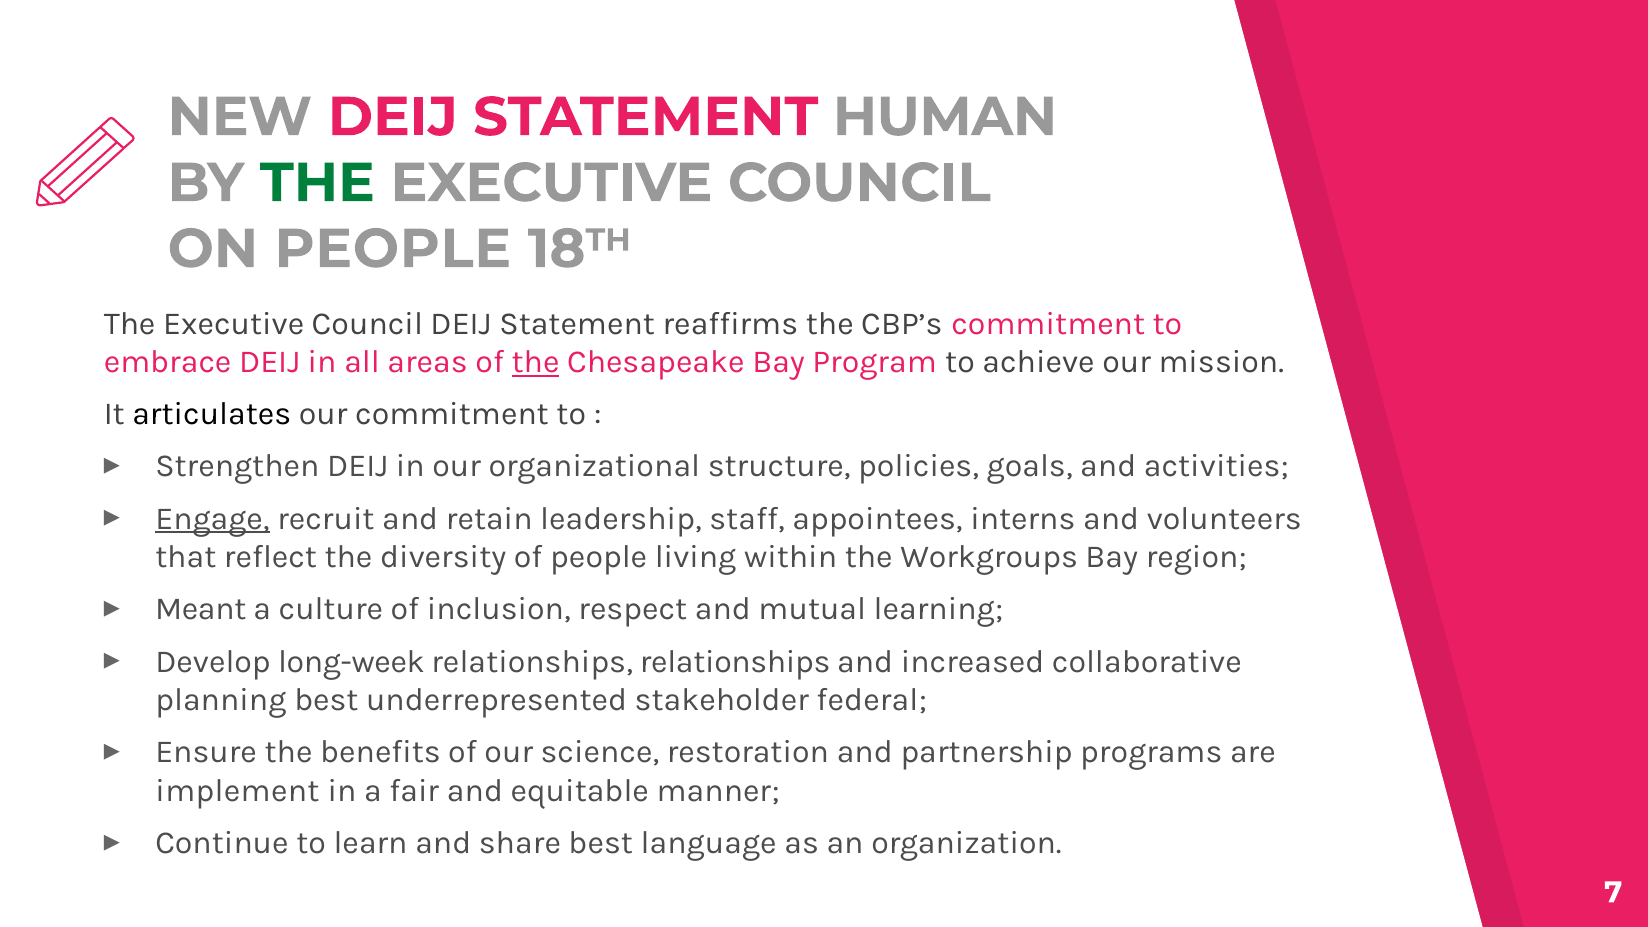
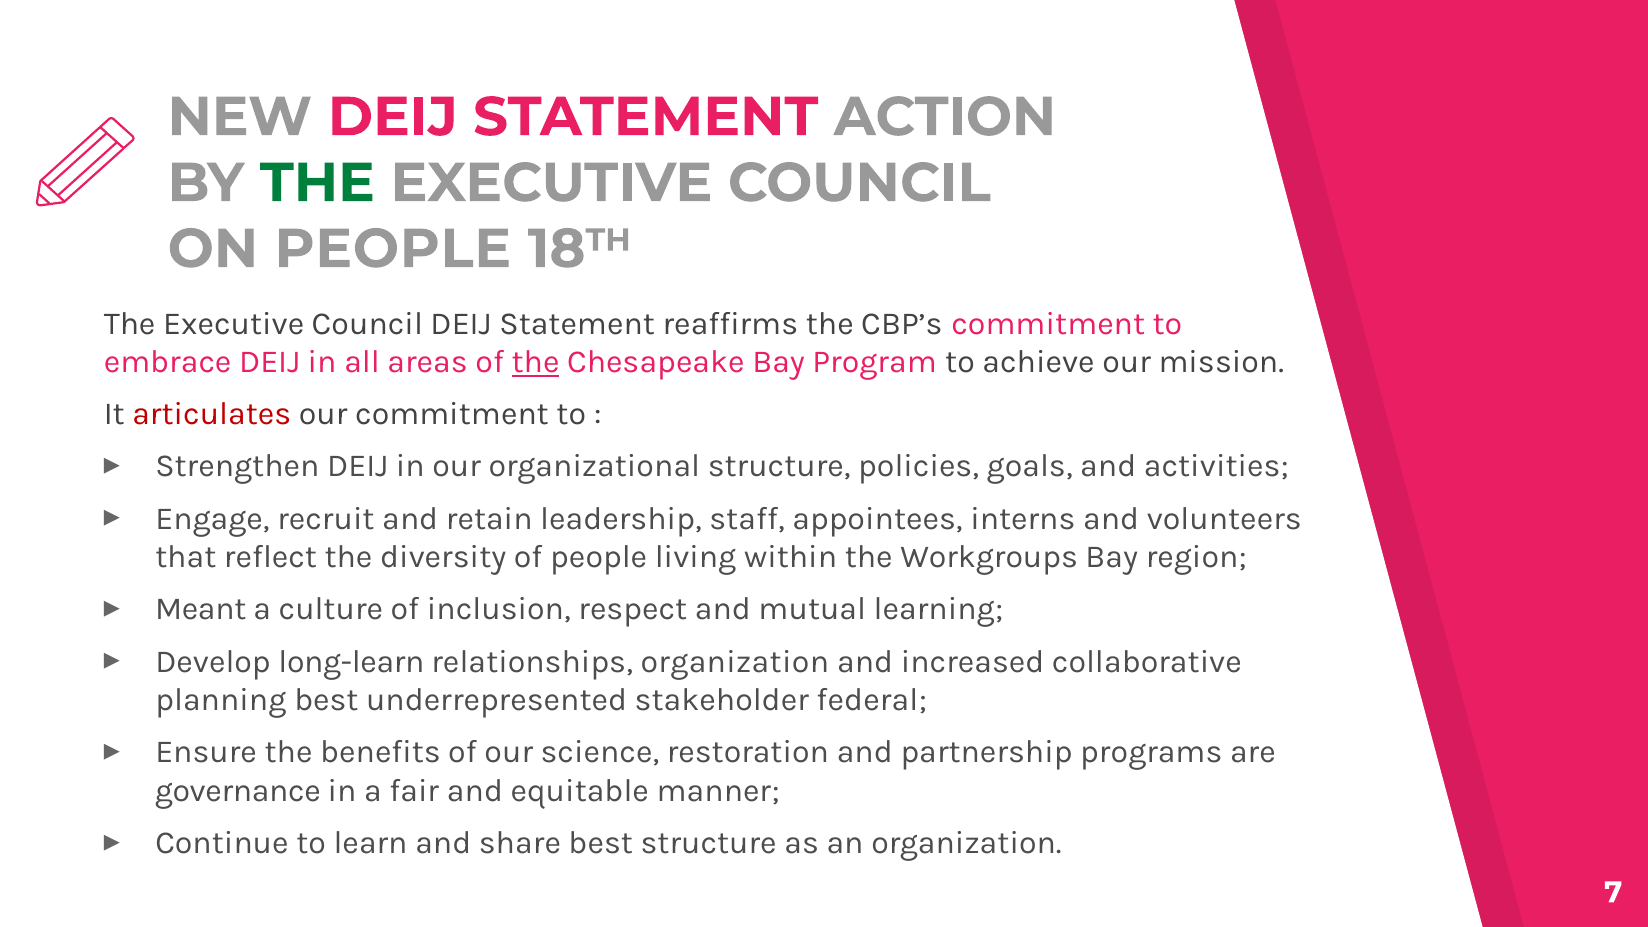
HUMAN: HUMAN -> ACTION (945, 117)
articulates colour: black -> red (212, 414)
Engage underline: present -> none (212, 519)
long-week: long-week -> long-learn (351, 662)
relationships relationships: relationships -> organization (735, 662)
implement: implement -> governance (238, 791)
best language: language -> structure (709, 843)
